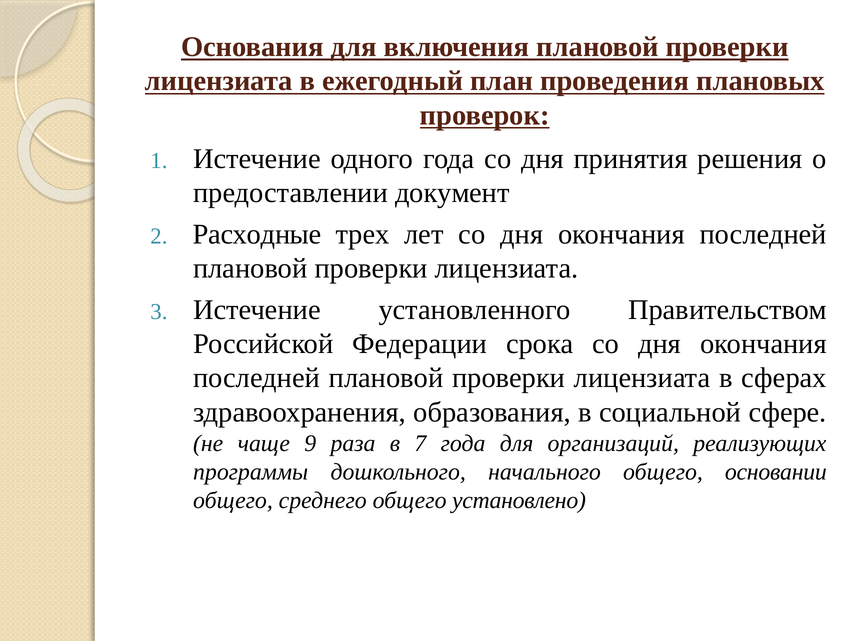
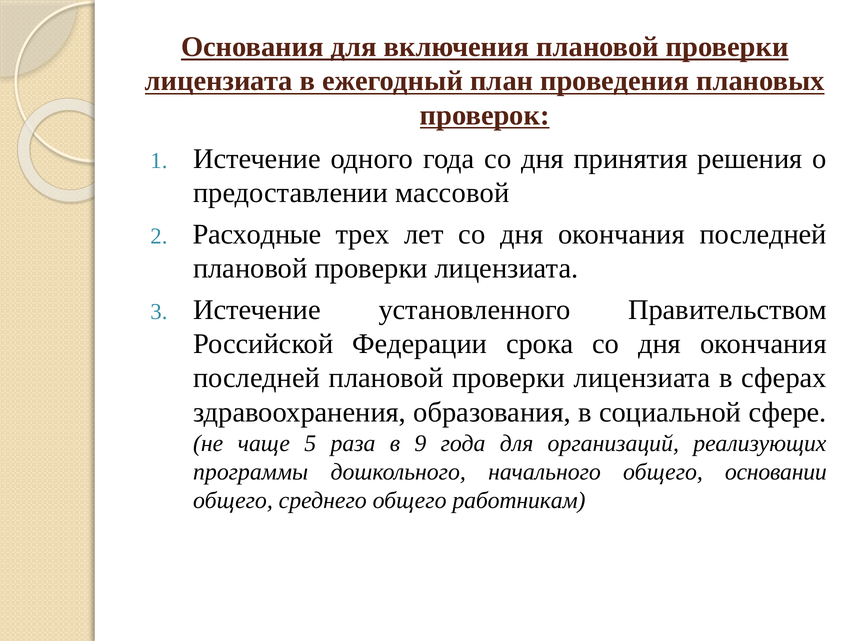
документ: документ -> массовой (452, 193)
9: 9 -> 5 (310, 443)
7: 7 -> 9 (420, 443)
установлено: установлено -> работникам (519, 501)
